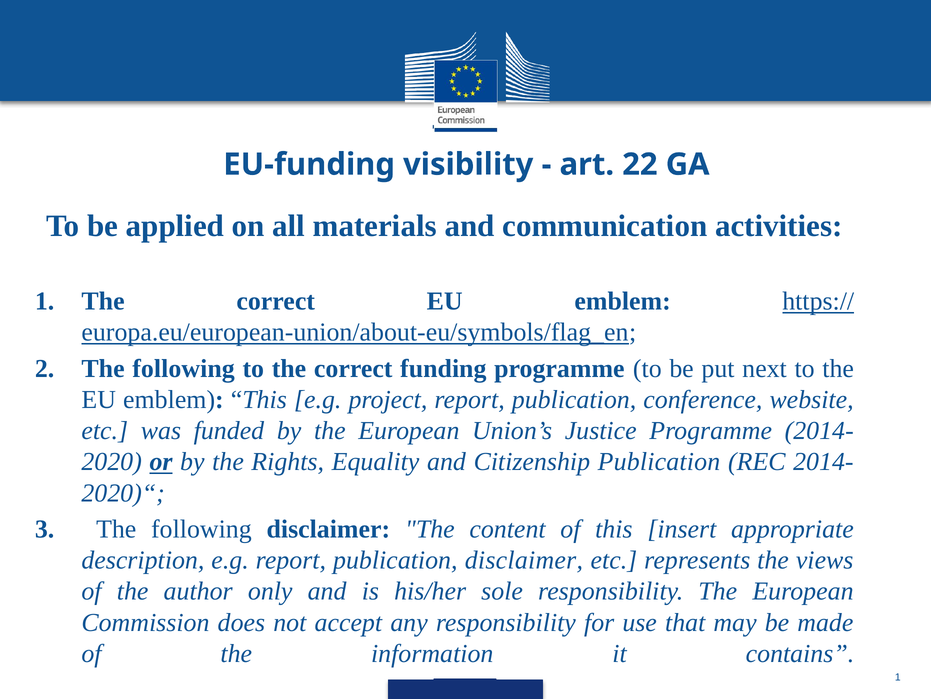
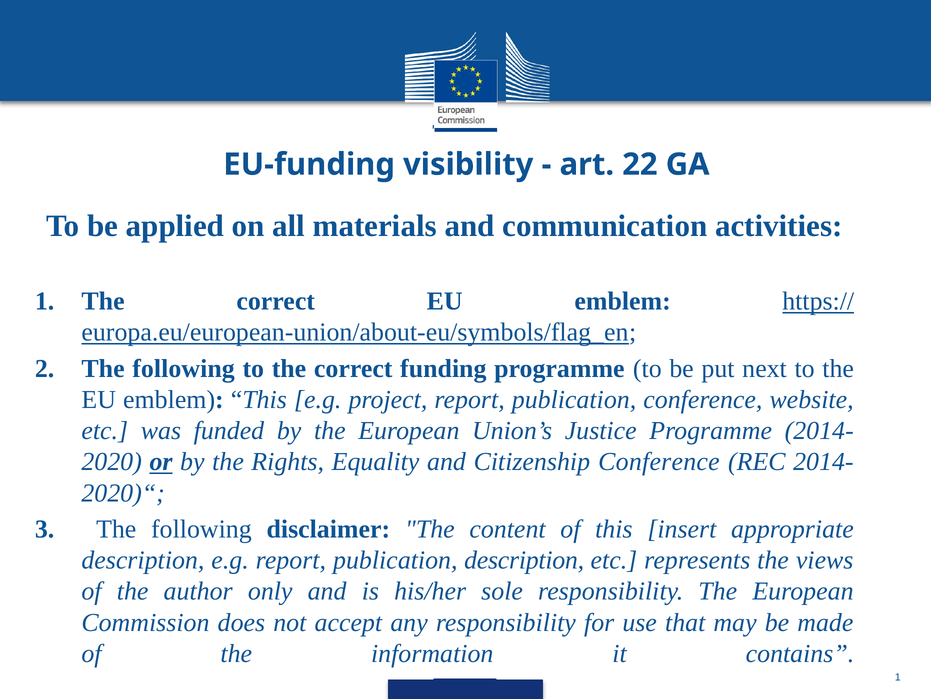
Citizenship Publication: Publication -> Conference (659, 461)
publication disclaimer: disclaimer -> description (524, 560)
